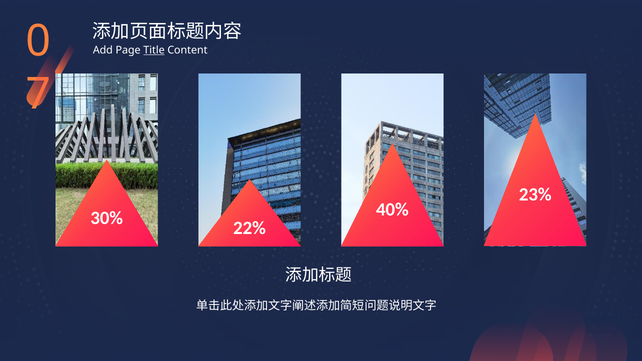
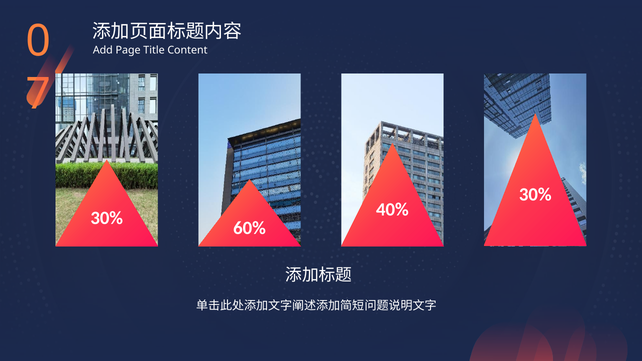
Title underline: present -> none (154, 50)
23%: 23% -> 30% (535, 195)
22%: 22% -> 60% (250, 228)
